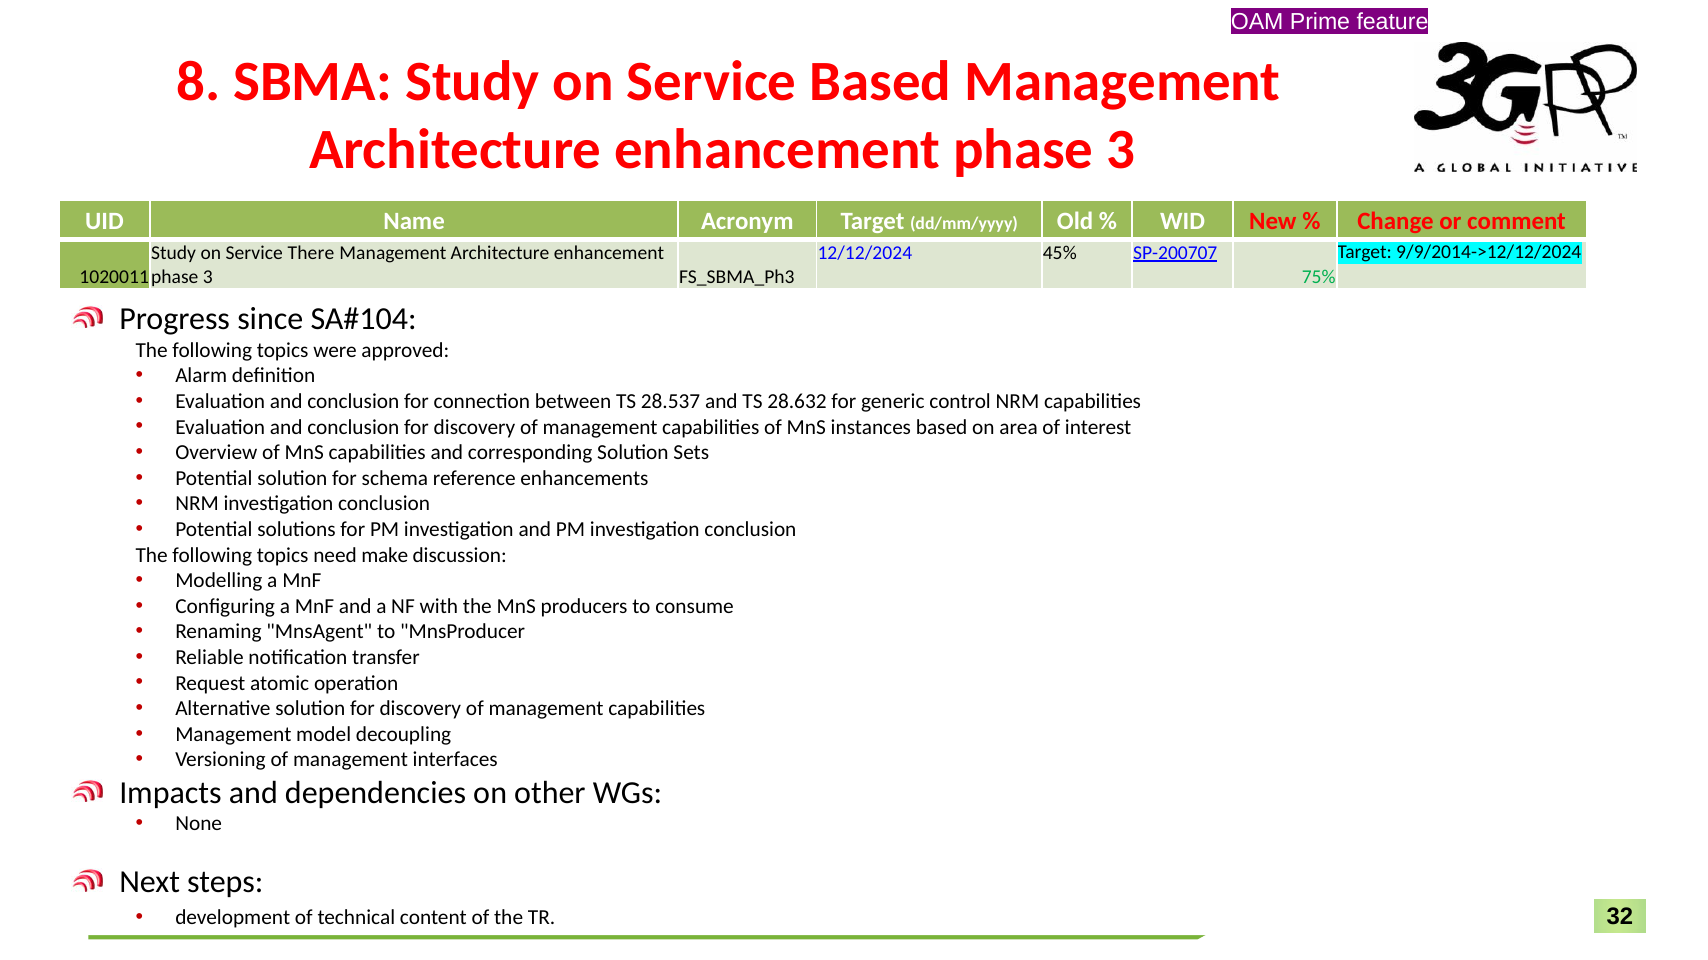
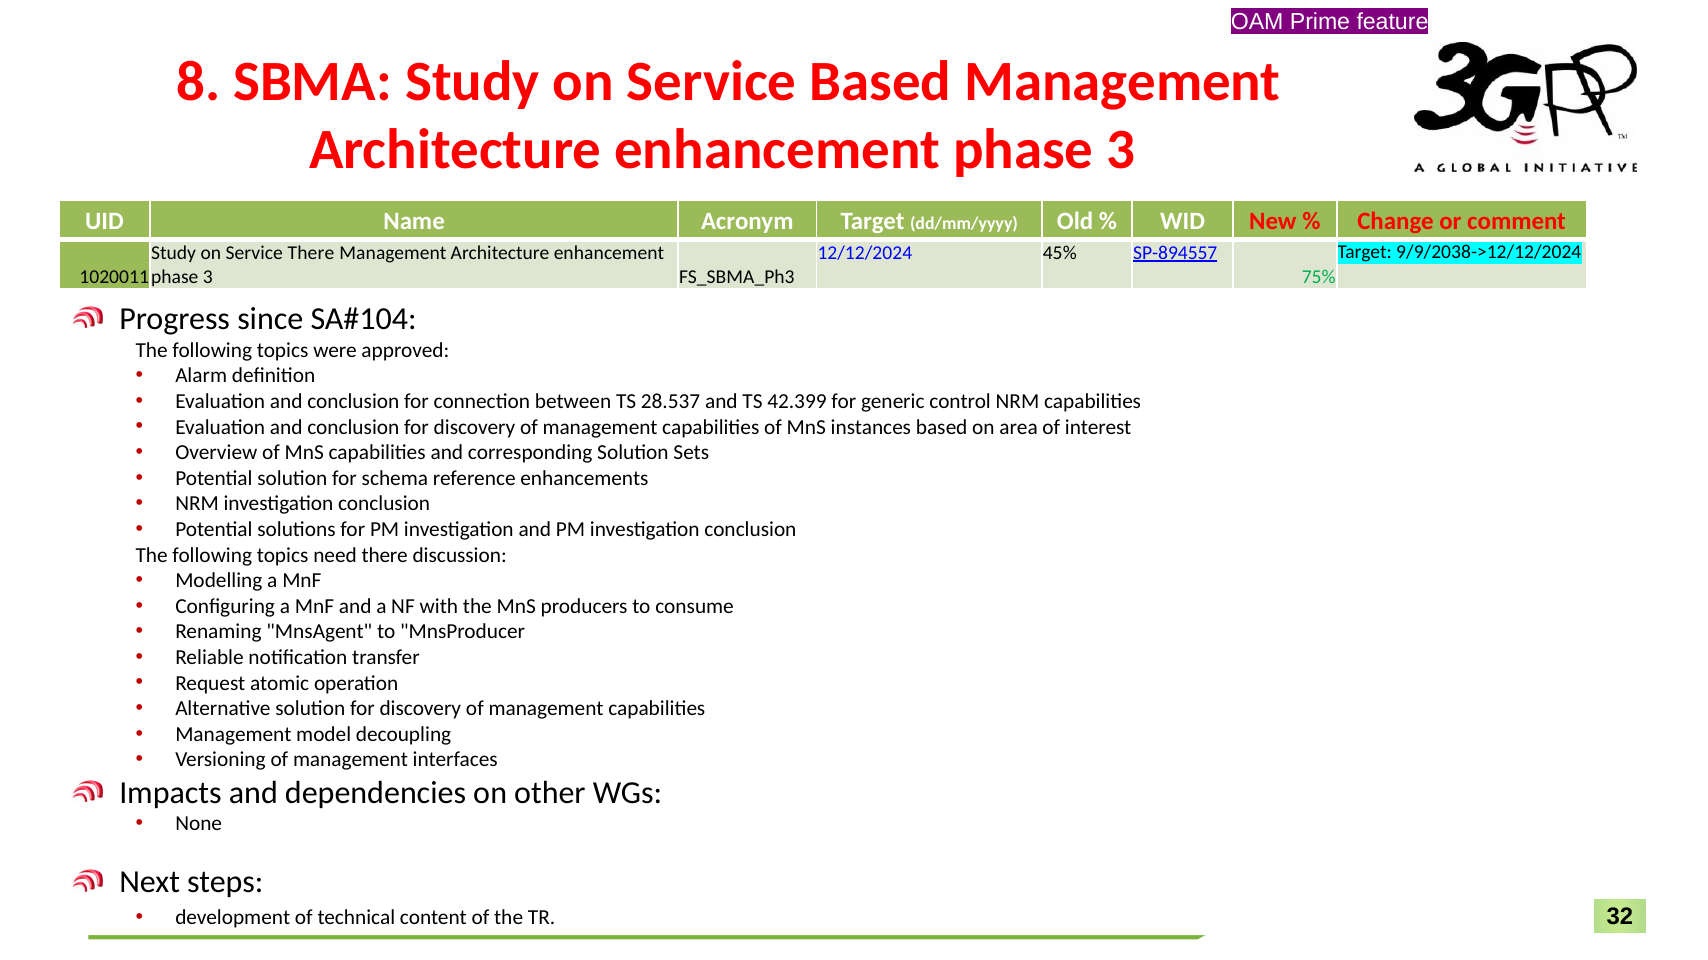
9/9/2014->12/12/2024: 9/9/2014->12/12/2024 -> 9/9/2038->12/12/2024 (1489, 252)
SP-200707: SP-200707 -> SP-894557 (1175, 253)
28.632: 28.632 -> 42.399 (797, 402)
need make: make -> there (385, 555)
